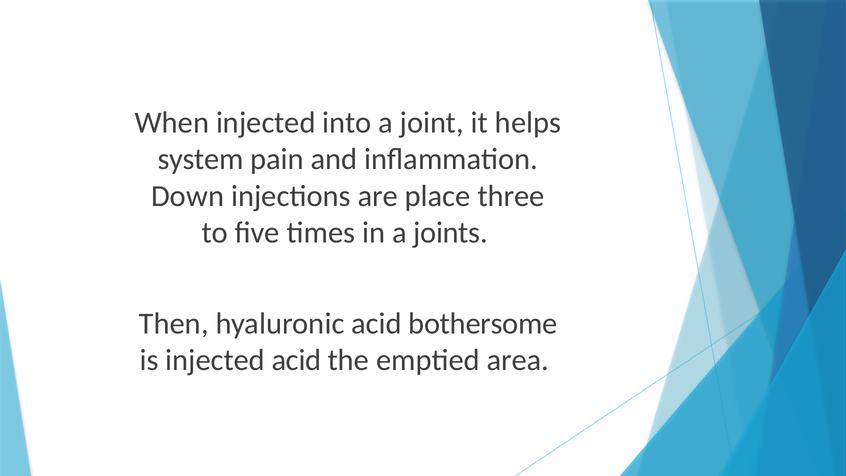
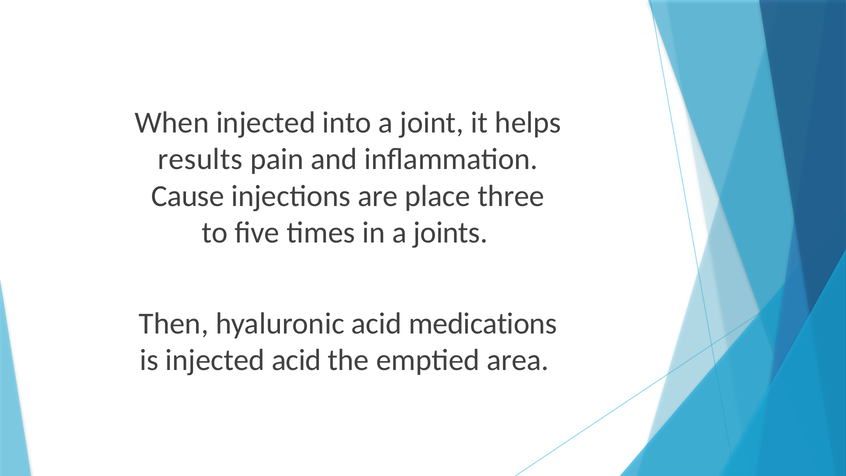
system: system -> results (200, 159)
Down: Down -> Cause (188, 196)
bothersome: bothersome -> medications (483, 324)
